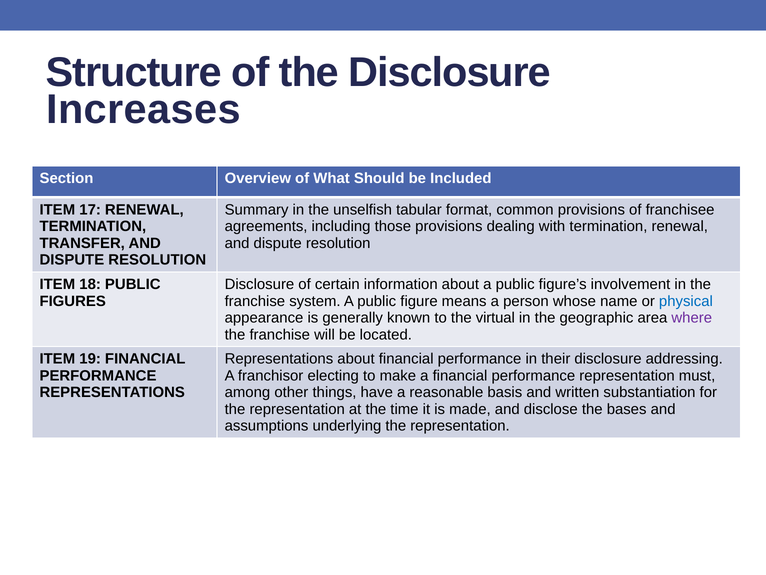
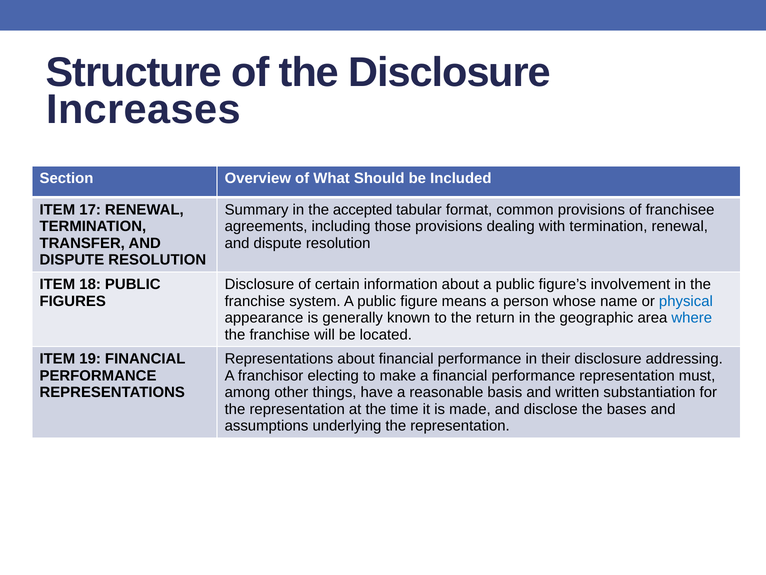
unselfish: unselfish -> accepted (363, 209)
virtual: virtual -> return (495, 318)
where colour: purple -> blue (692, 318)
